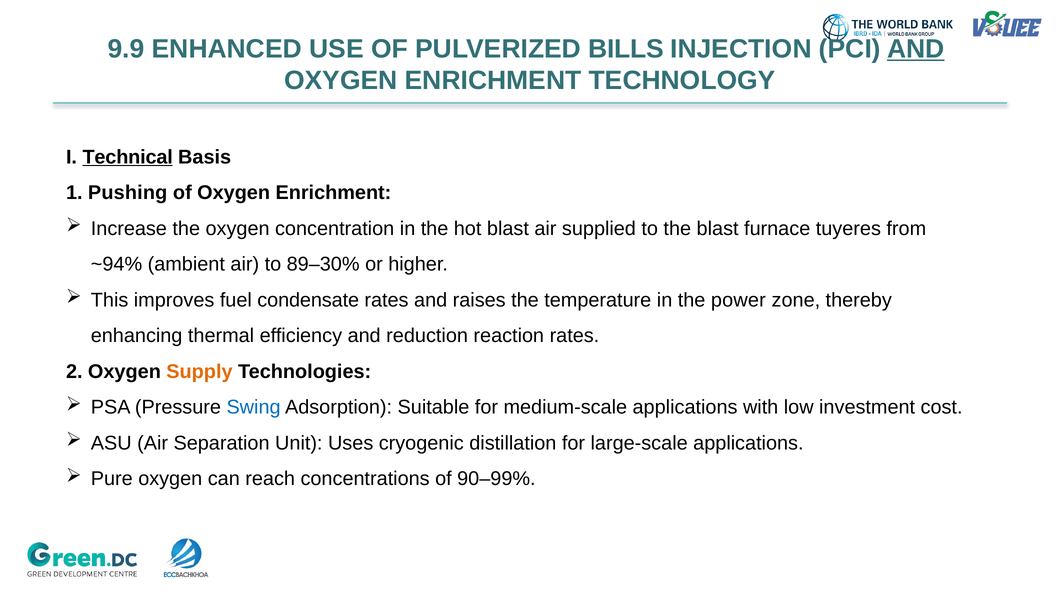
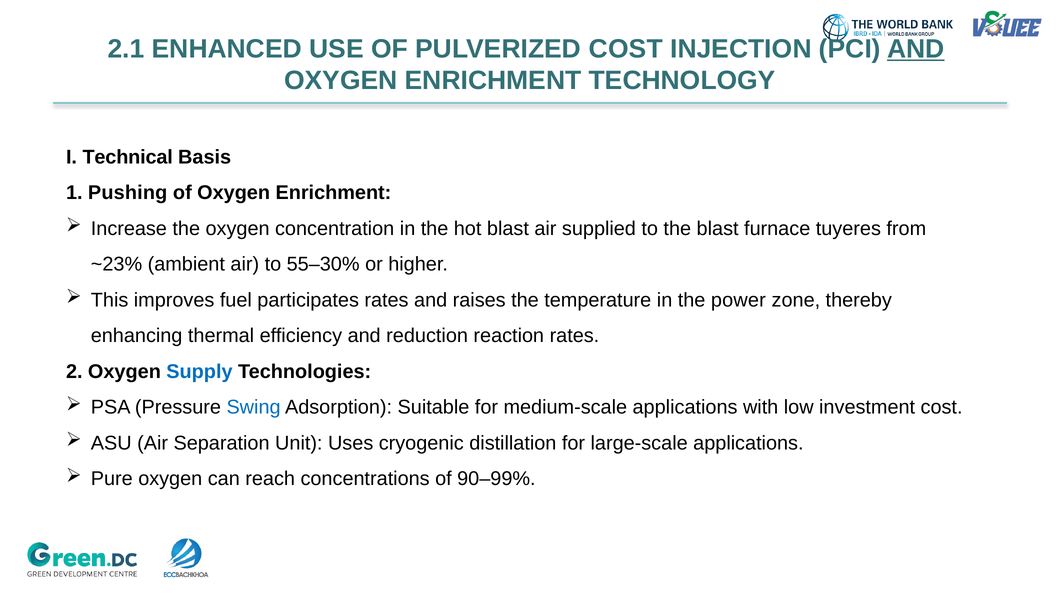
9.9: 9.9 -> 2.1 (126, 49)
PULVERIZED BILLS: BILLS -> COST (626, 49)
Technical underline: present -> none (128, 157)
~94%: ~94% -> ~23% (117, 264)
89–30%: 89–30% -> 55–30% (323, 264)
condensate: condensate -> participates (308, 300)
Supply colour: orange -> blue (199, 372)
